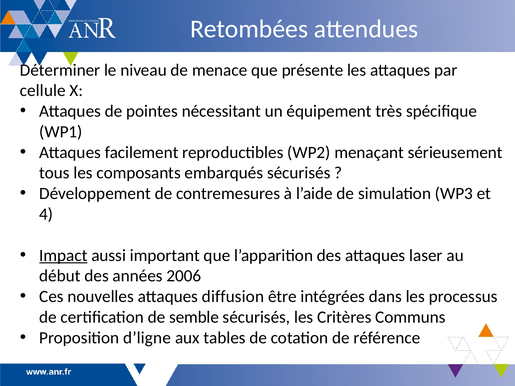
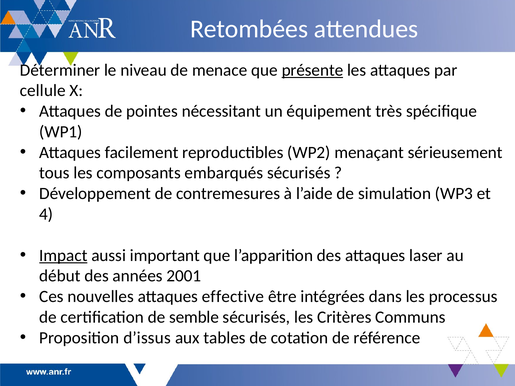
présente underline: none -> present (312, 70)
2006: 2006 -> 2001 (184, 276)
diffusion: diffusion -> effective (233, 297)
d’ligne: d’ligne -> d’issus (147, 338)
